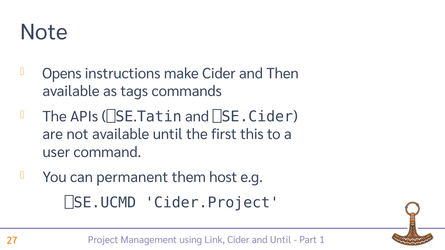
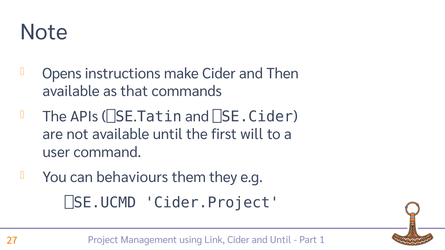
tags: tags -> that (134, 92)
this: this -> will (252, 135)
permanent: permanent -> behaviours (132, 178)
host: host -> they (223, 178)
